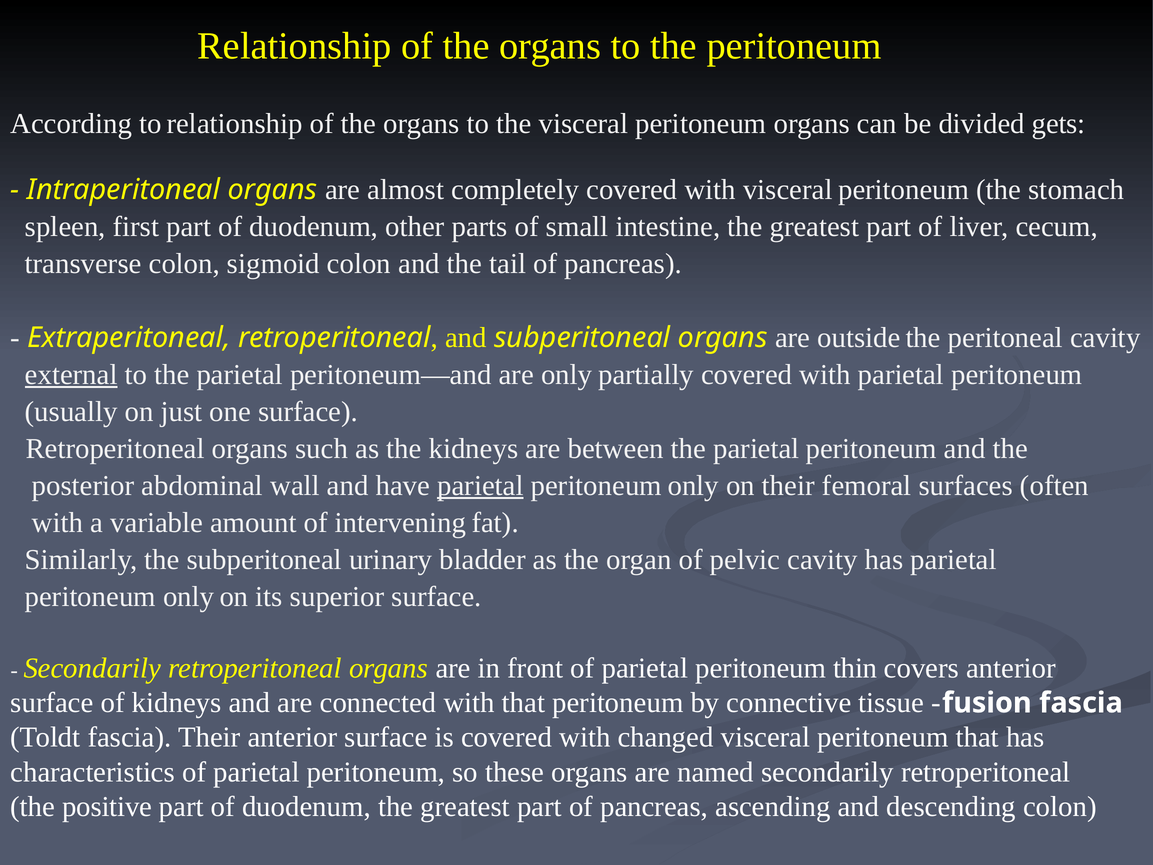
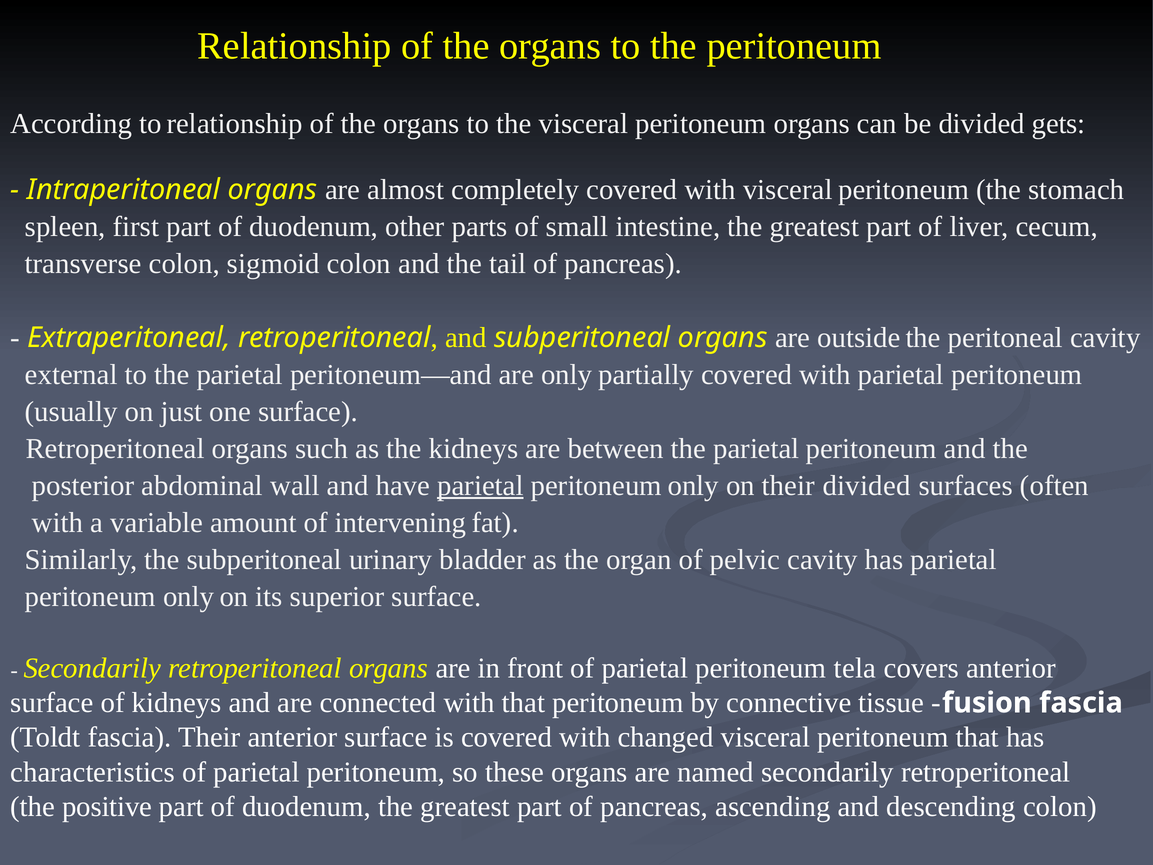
external underline: present -> none (71, 375)
their femoral: femoral -> divided (867, 486)
thin: thin -> tela (855, 668)
